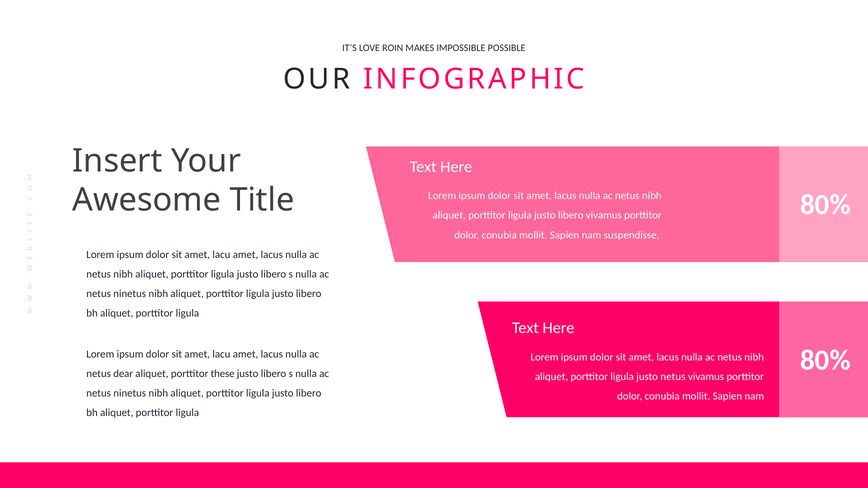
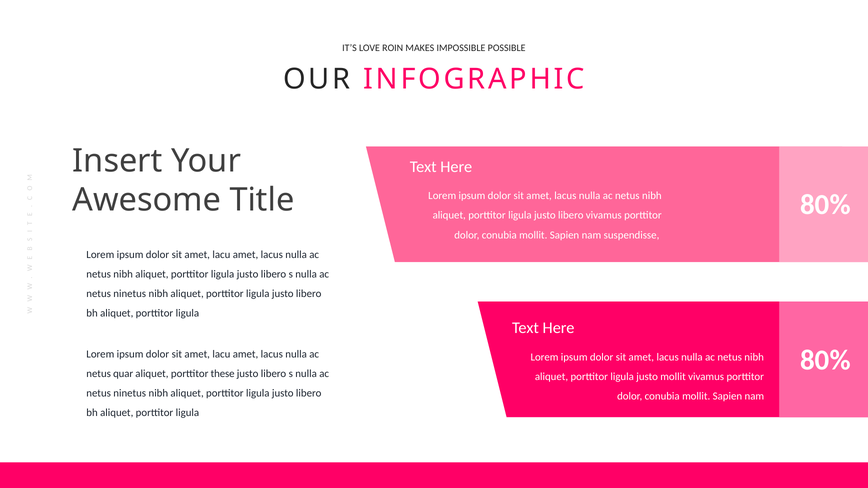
dear: dear -> quar (123, 374)
justo netus: netus -> mollit (673, 377)
